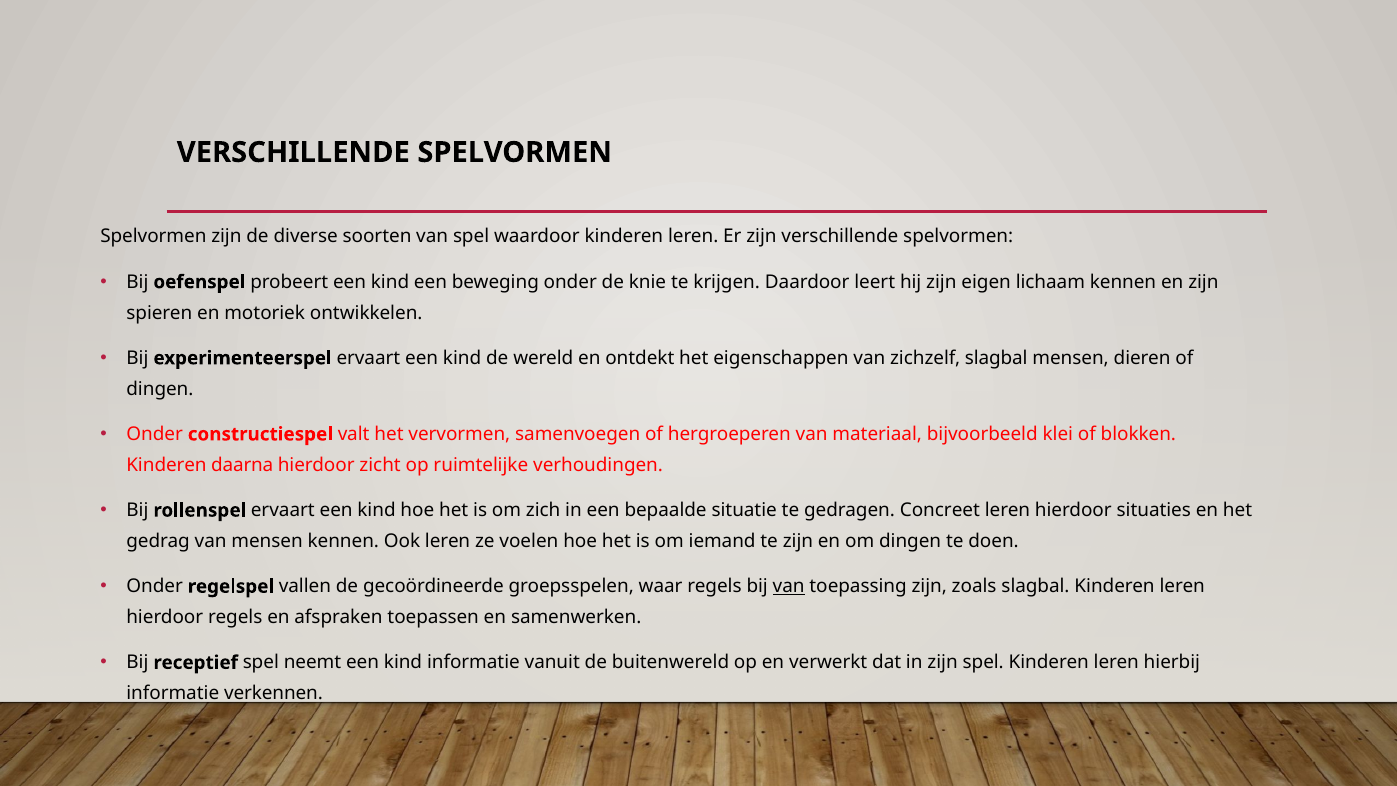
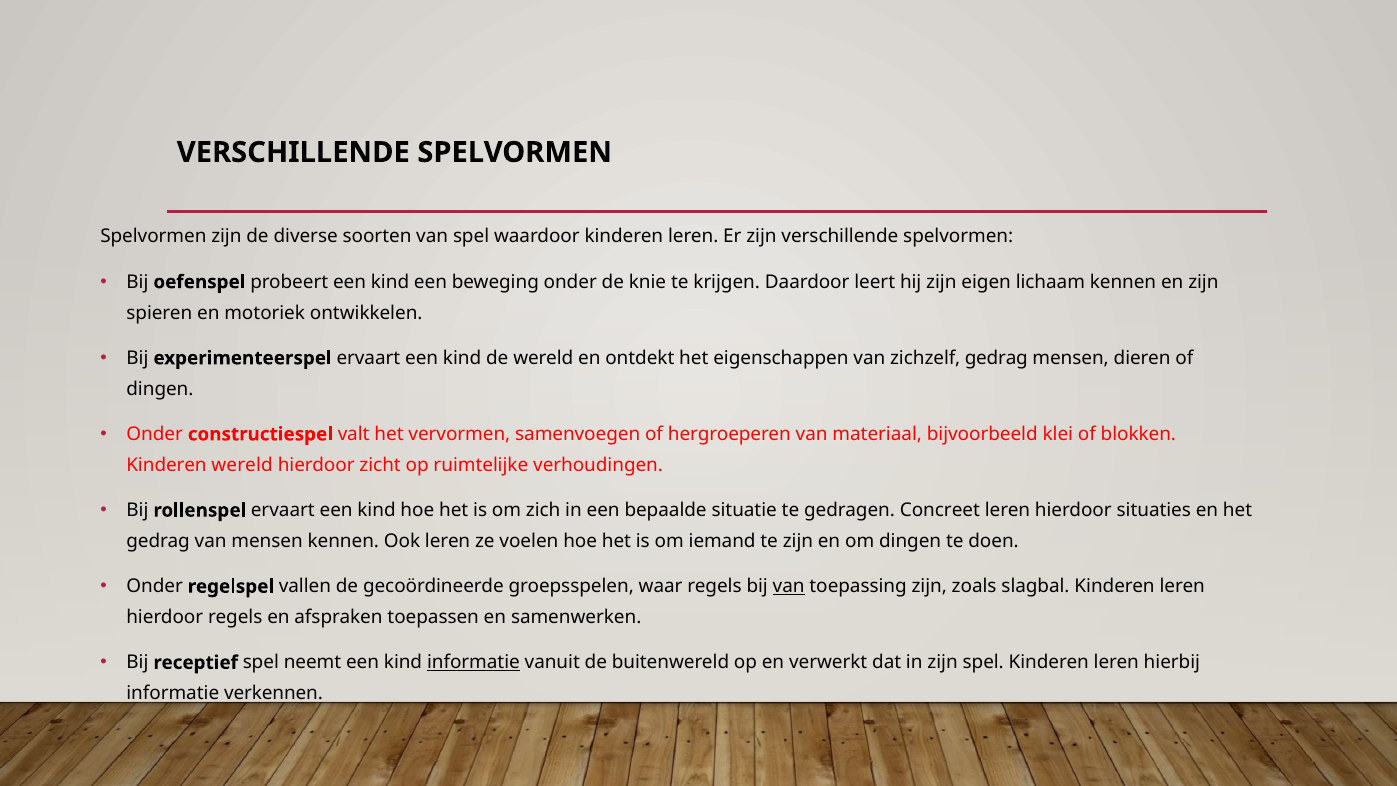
zichzelf slagbal: slagbal -> gedrag (996, 358)
Kinderen daarna: daarna -> wereld (242, 465)
informatie underline: none -> present (473, 662)
